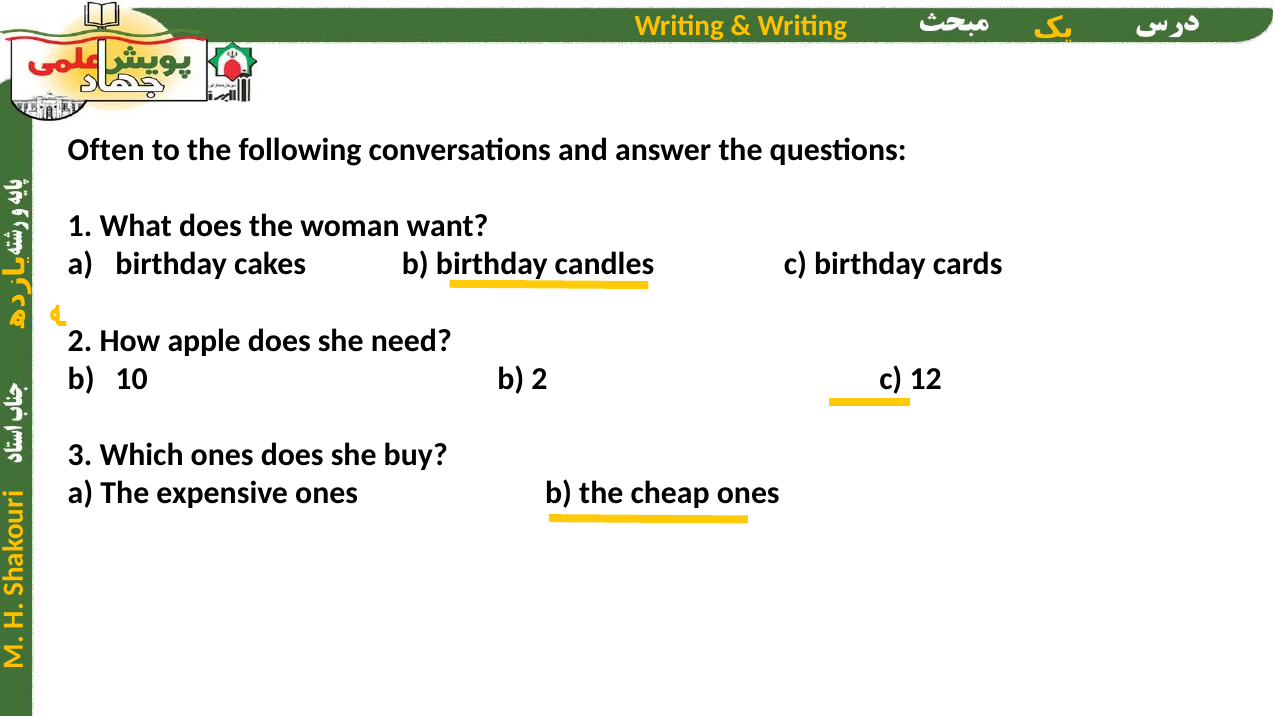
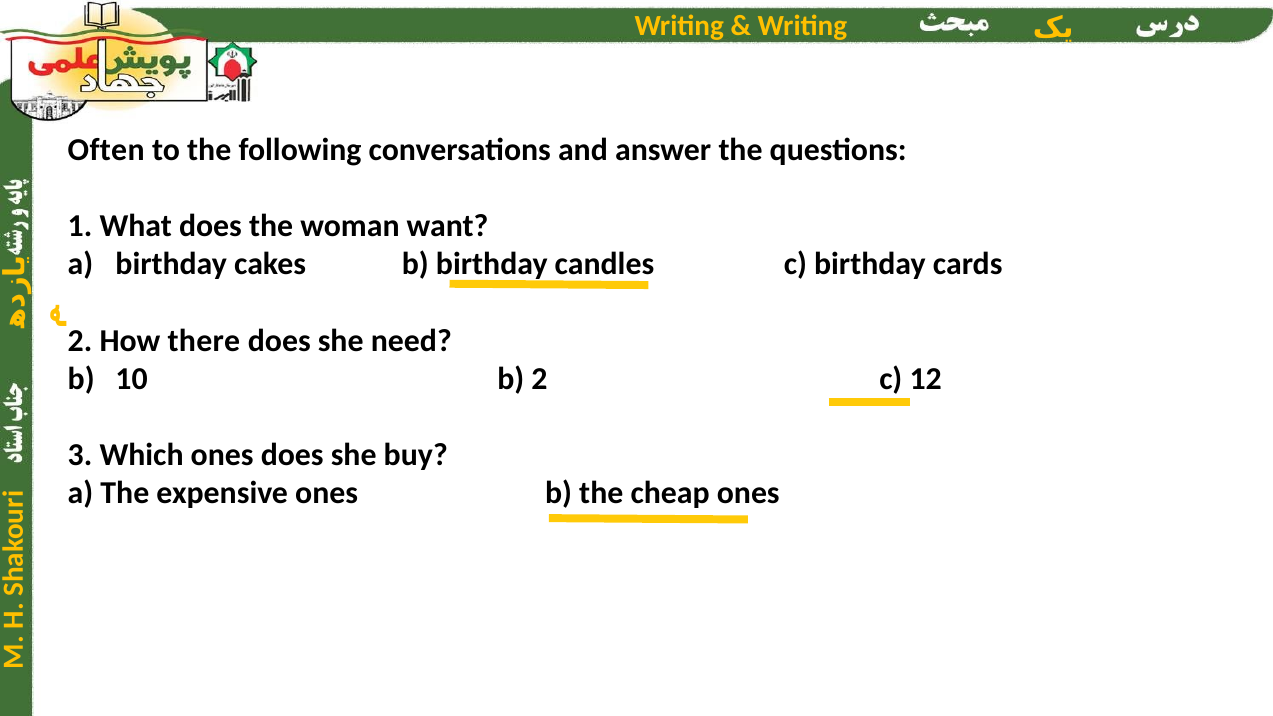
apple: apple -> there (204, 341)
